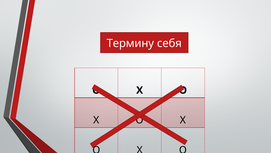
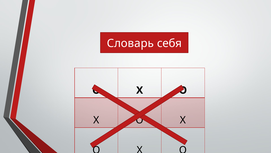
Термину: Термину -> Словарь (130, 43)
